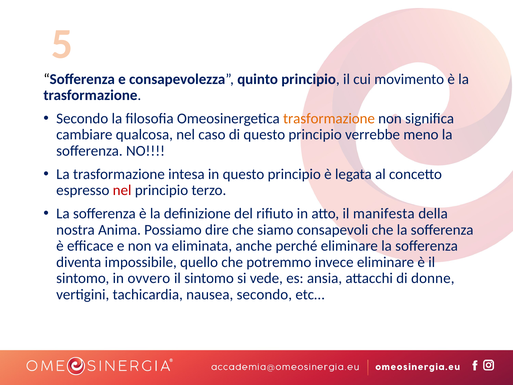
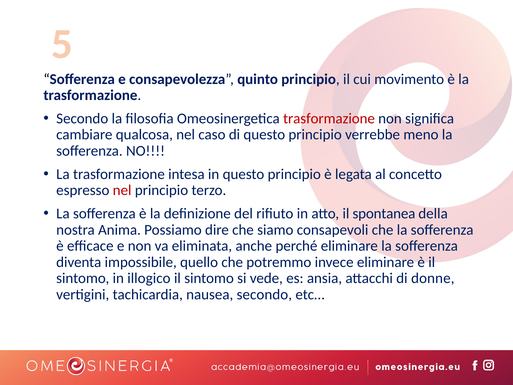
trasformazione colour: orange -> red (329, 118)
manifesta: manifesta -> spontanea (384, 214)
ovvero: ovvero -> illogico (149, 278)
